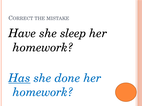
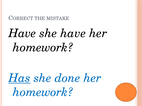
she sleep: sleep -> have (73, 33)
